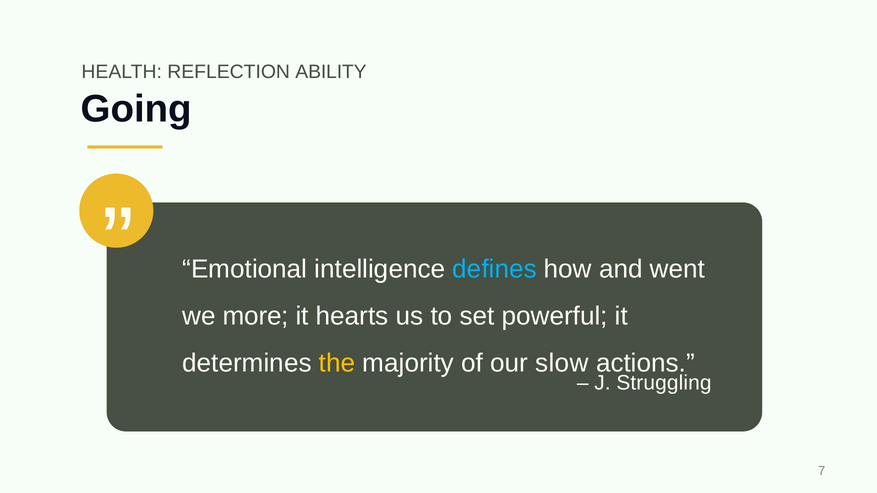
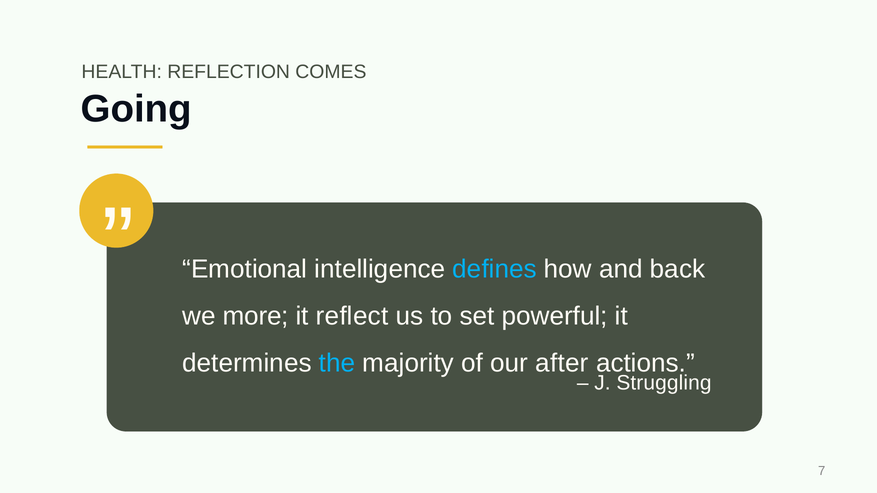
ABILITY: ABILITY -> COMES (331, 72)
went: went -> back (678, 269)
hearts: hearts -> reflect (352, 316)
the colour: yellow -> light blue (337, 363)
slow: slow -> after (562, 363)
